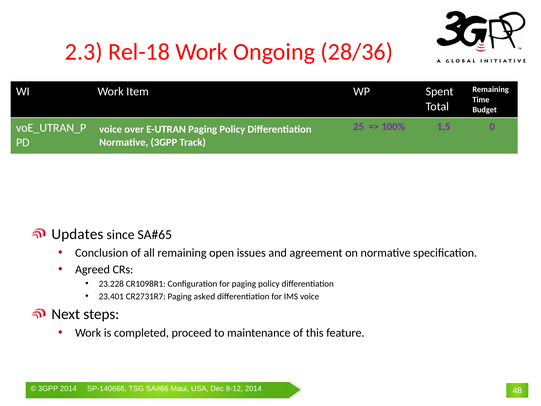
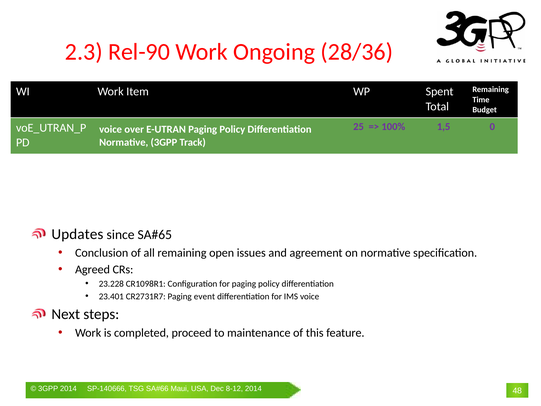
Rel-18: Rel-18 -> Rel-90 (139, 52)
asked: asked -> event (204, 296)
